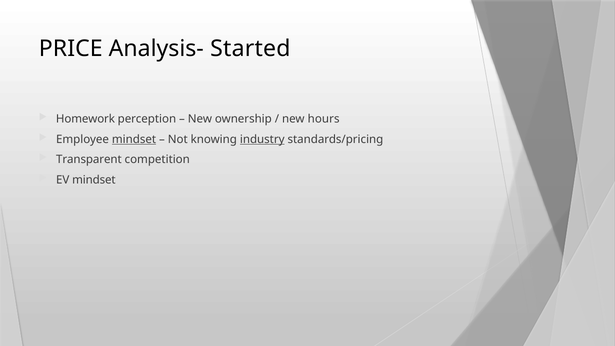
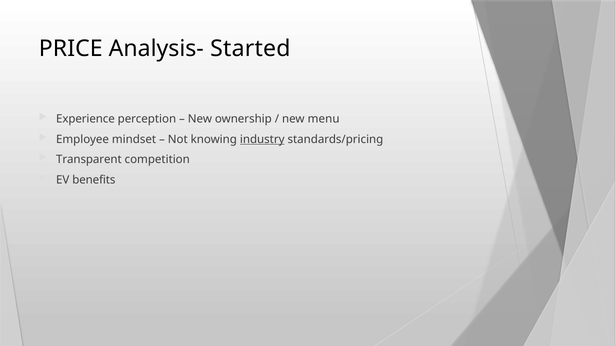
Homework: Homework -> Experience (85, 119)
hours: hours -> menu (324, 119)
mindset underline: present -> none (134, 139)
EV mindset: mindset -> benefits (94, 180)
